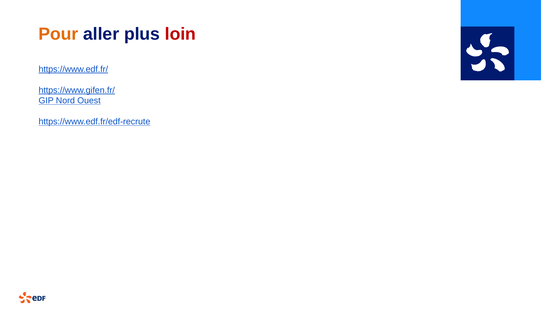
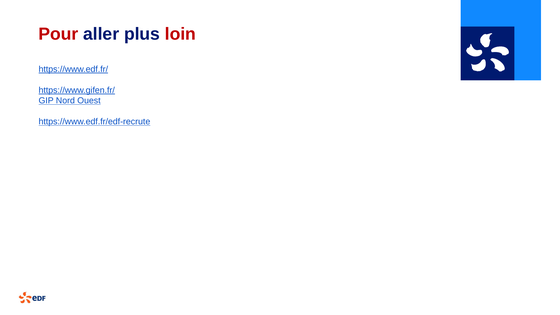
Pour colour: orange -> red (59, 34)
